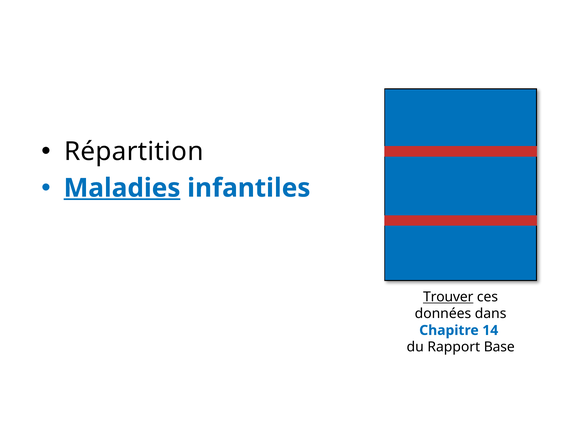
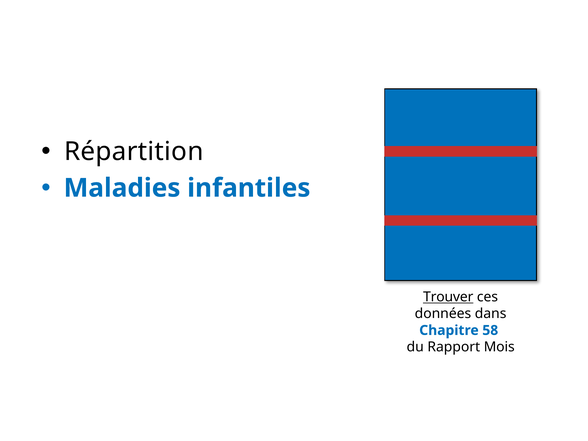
Maladies underline: present -> none (122, 188)
14: 14 -> 58 (490, 330)
Base: Base -> Mois (499, 347)
